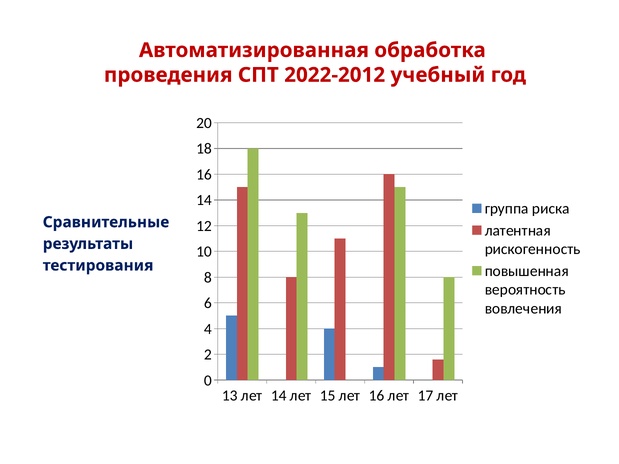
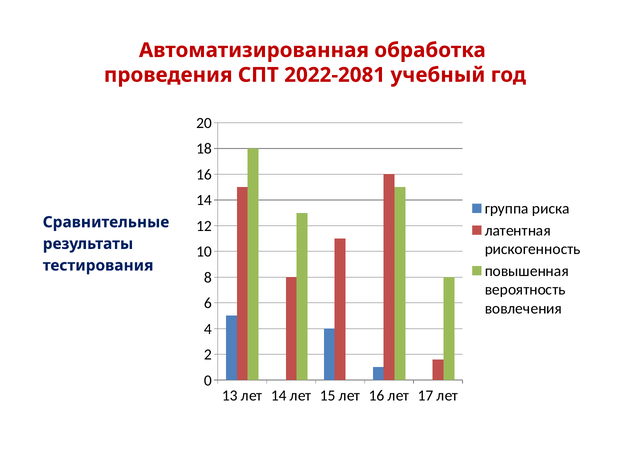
2022-2012: 2022-2012 -> 2022-2081 (335, 75)
